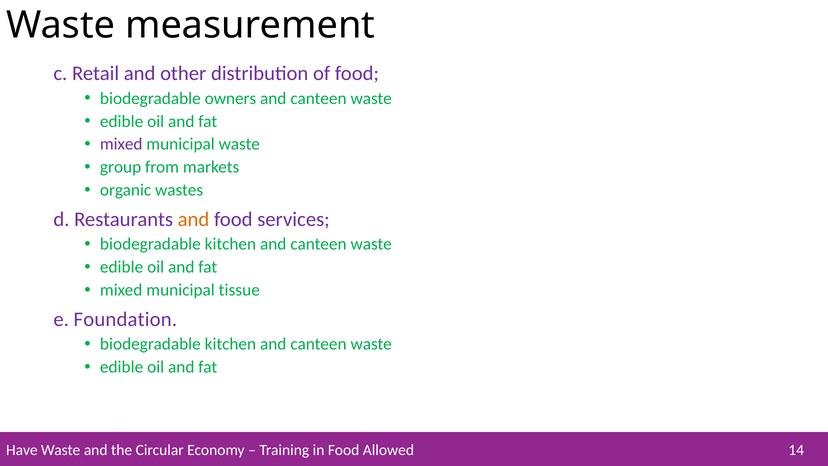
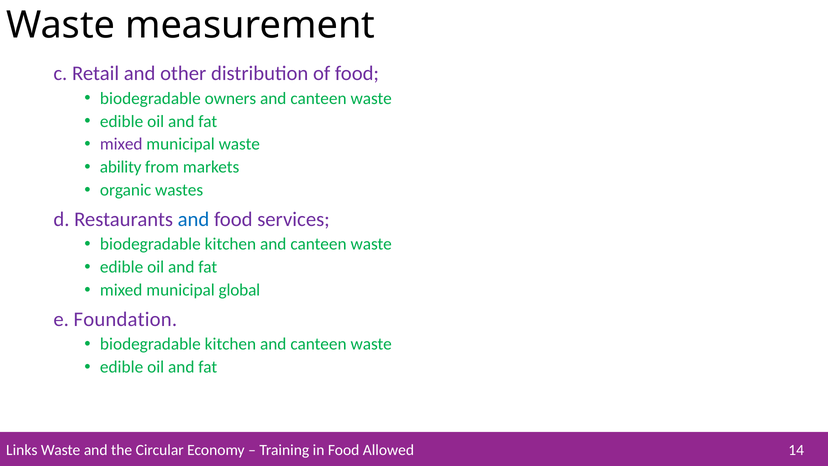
group: group -> ability (121, 167)
and colour: orange -> blue (193, 219)
tissue: tissue -> global (239, 290)
Have: Have -> Links (22, 450)
